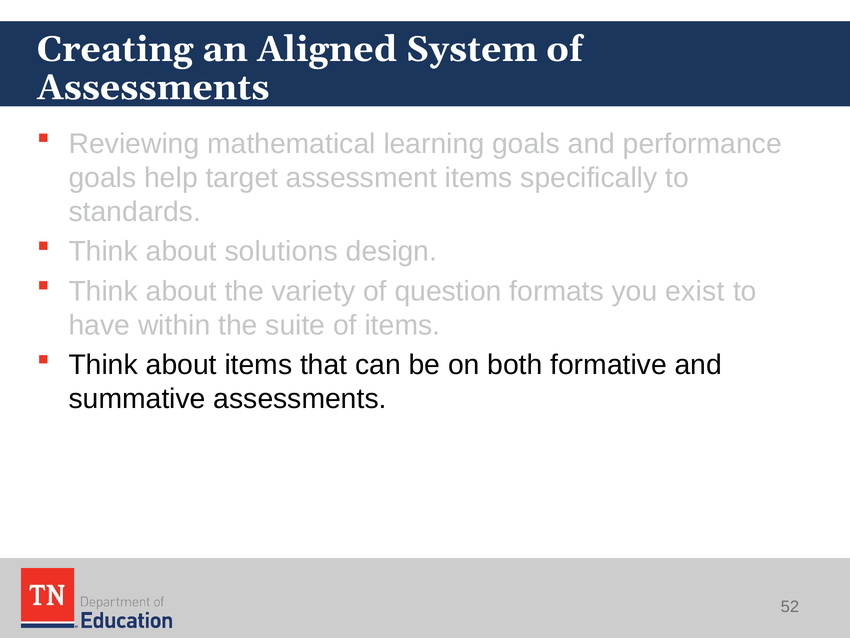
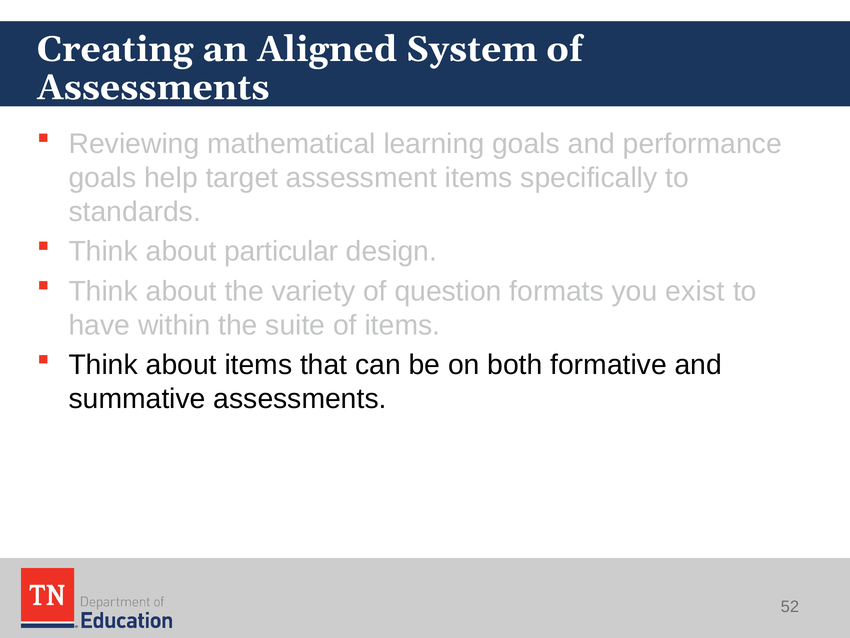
solutions: solutions -> particular (281, 251)
